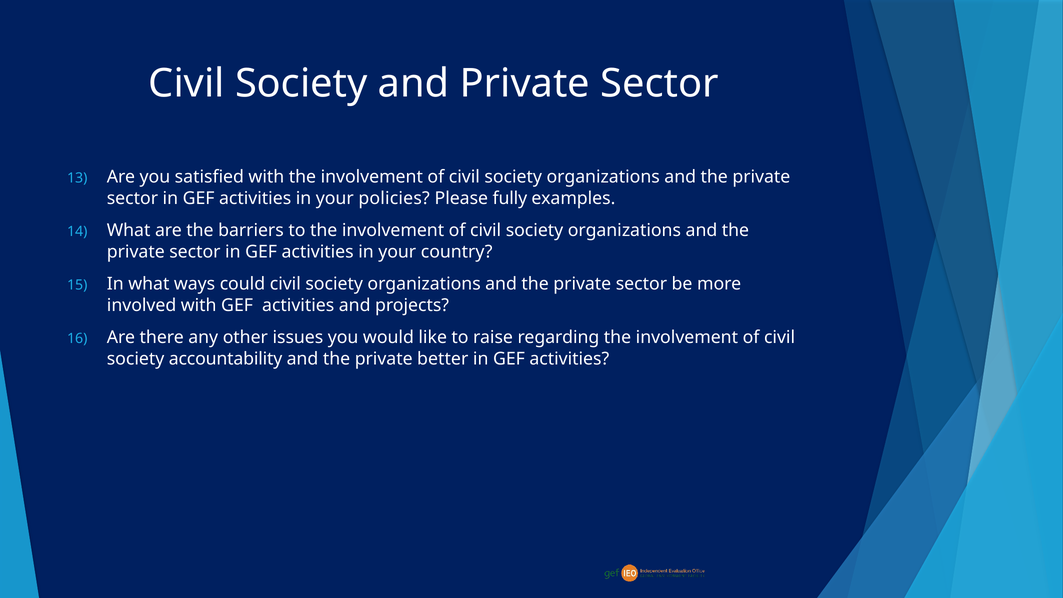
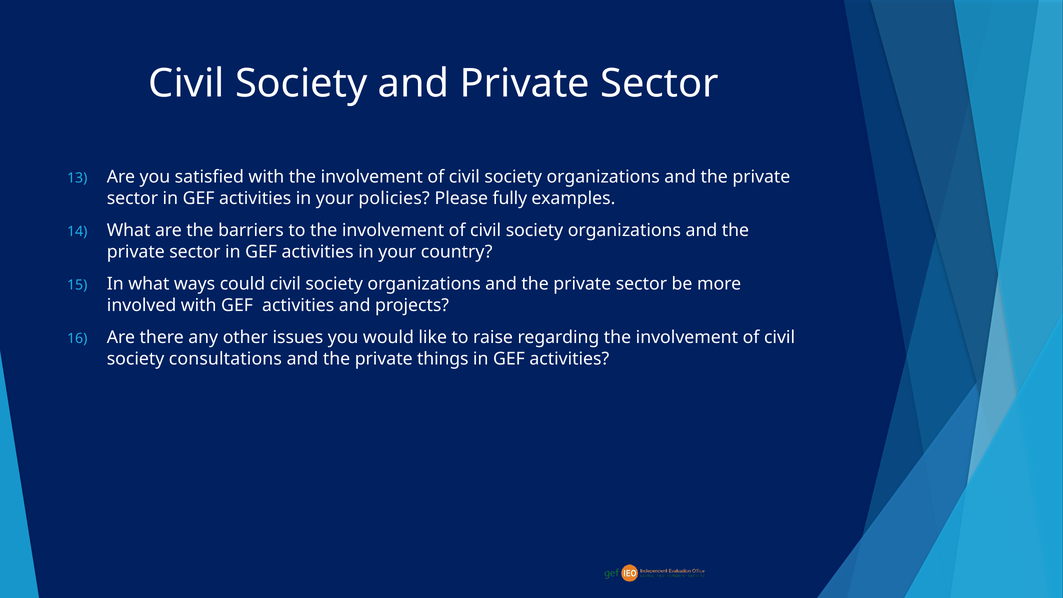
accountability: accountability -> consultations (225, 359)
better: better -> things (443, 359)
